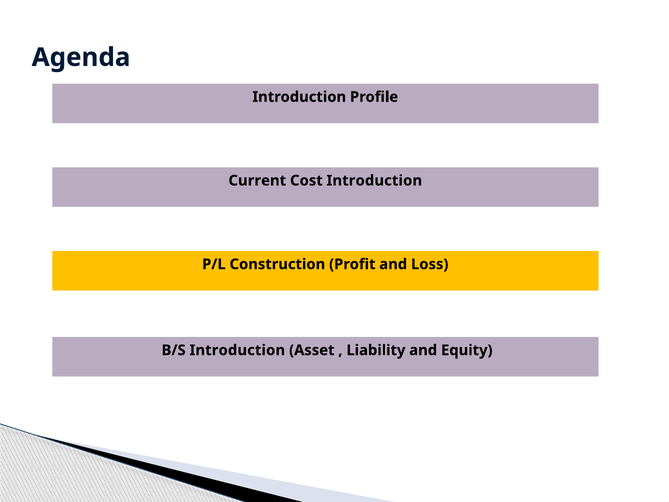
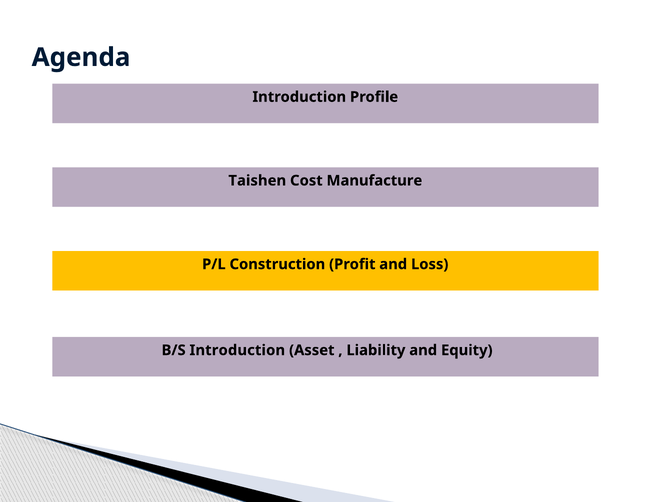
Current: Current -> Taishen (257, 180)
Cost Introduction: Introduction -> Manufacture (374, 180)
